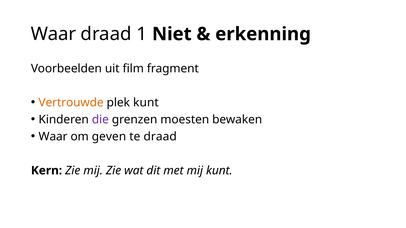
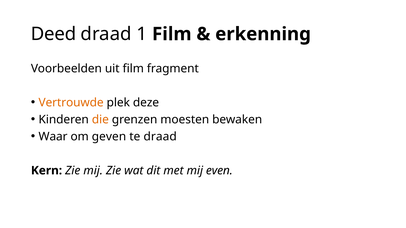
Waar: Waar -> Deed (53, 34)
1 Niet: Niet -> Film (172, 34)
plek kunt: kunt -> deze (146, 103)
die colour: purple -> orange (100, 120)
mij kunt: kunt -> even (219, 171)
